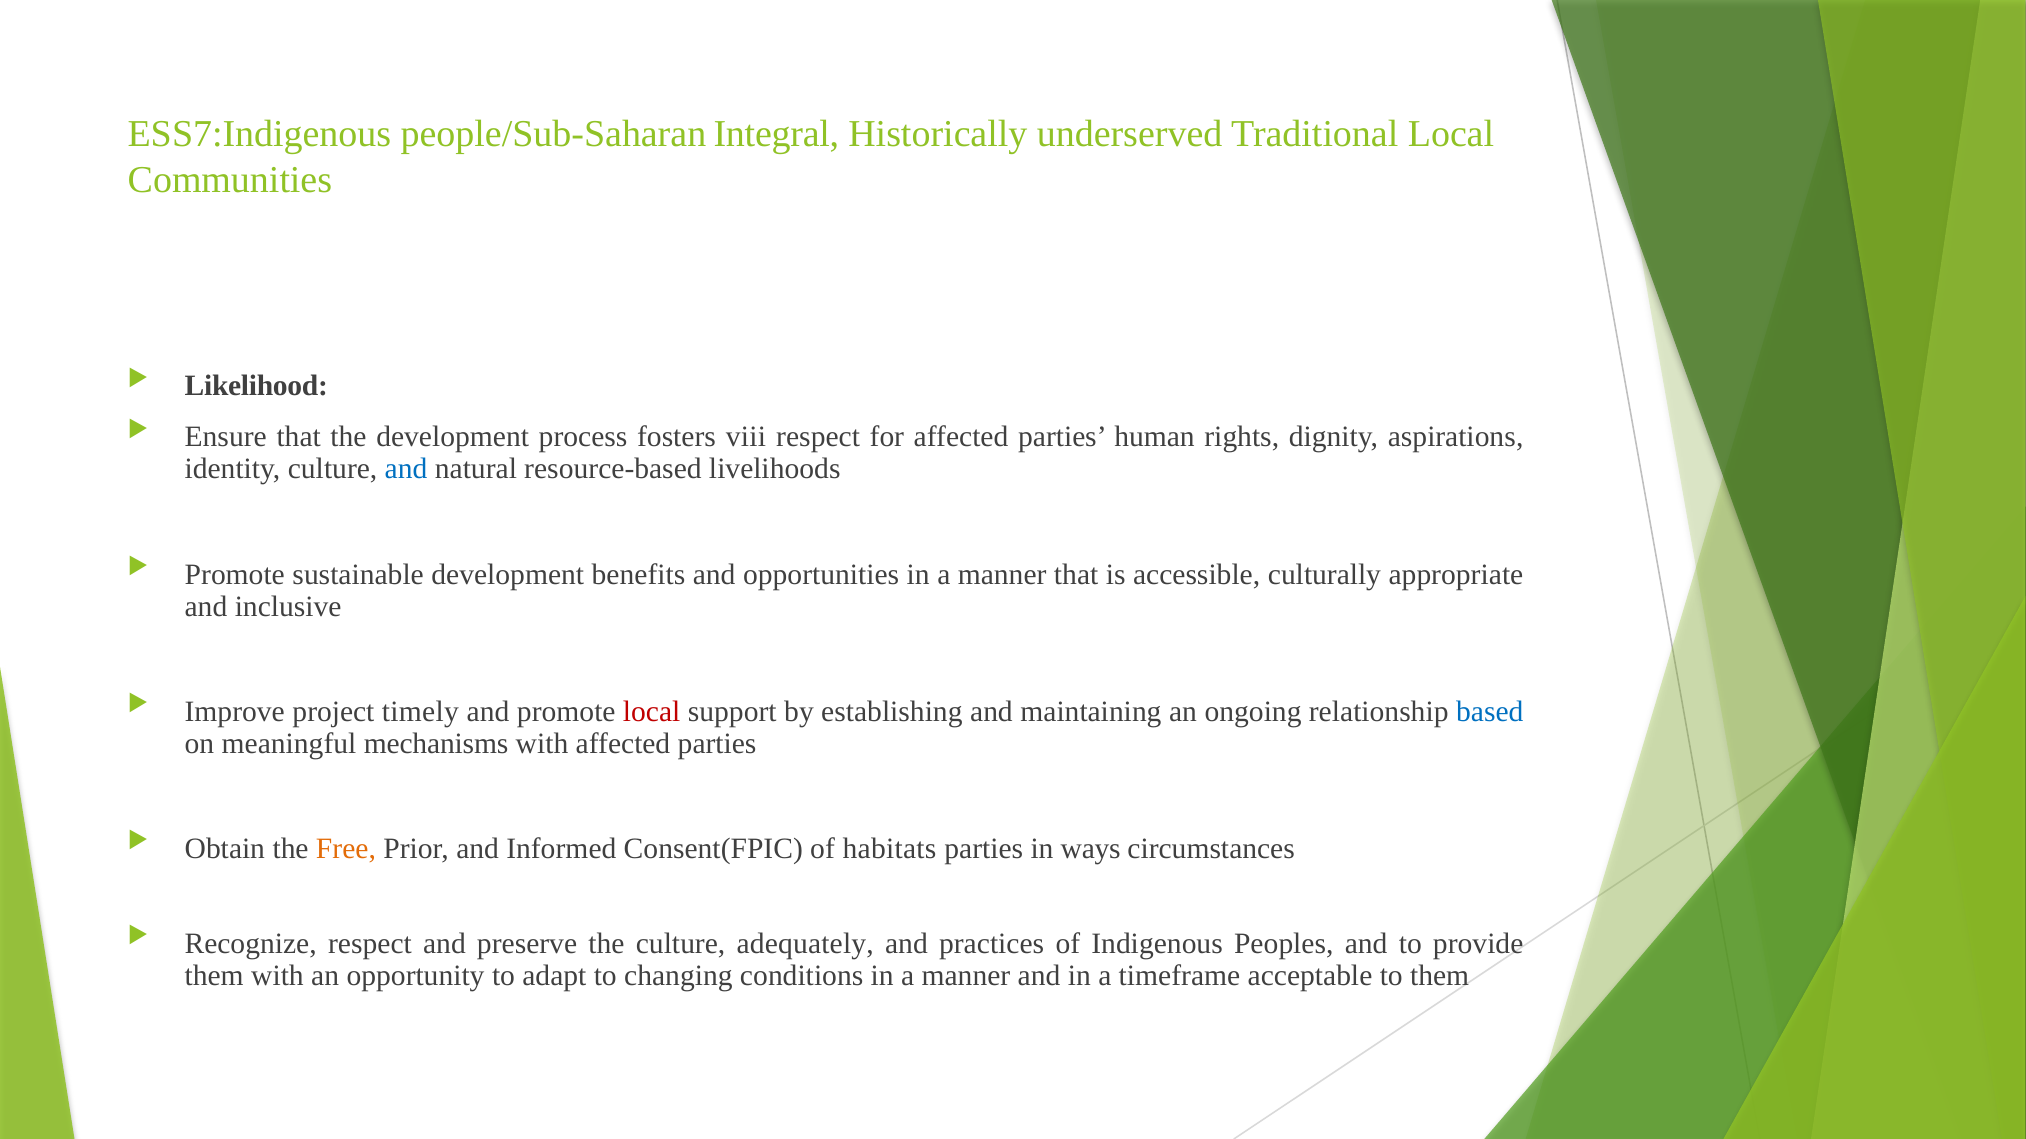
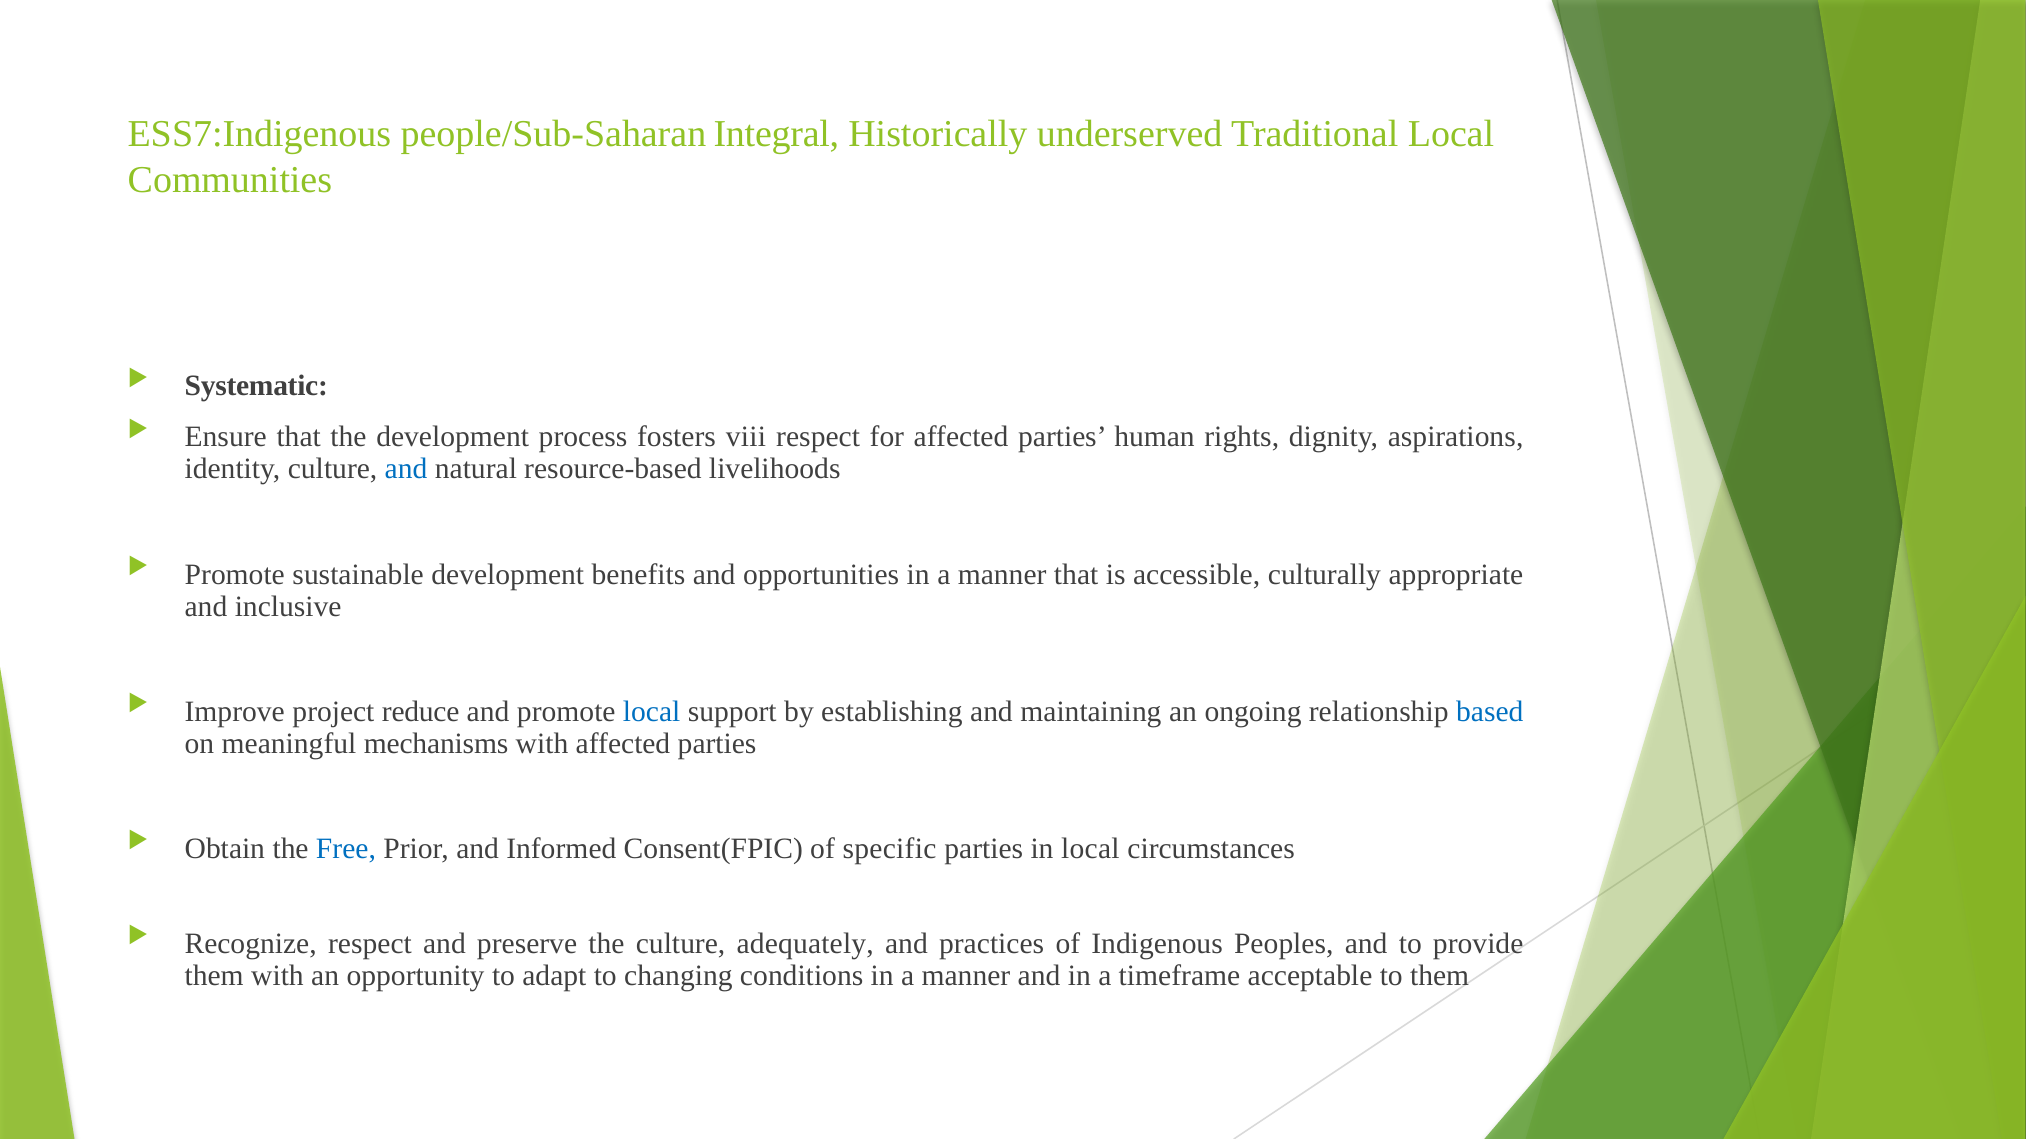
Likelihood: Likelihood -> Systematic (256, 386)
timely: timely -> reduce (421, 712)
local colour: red -> blue (652, 712)
Free colour: orange -> blue (346, 849)
habitats: habitats -> specific (890, 849)
in ways: ways -> local (1090, 849)
